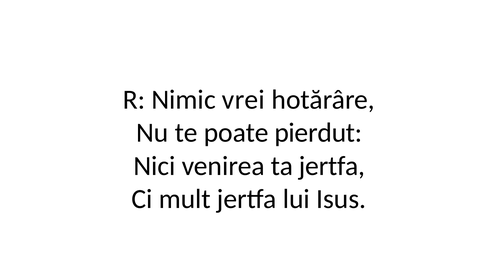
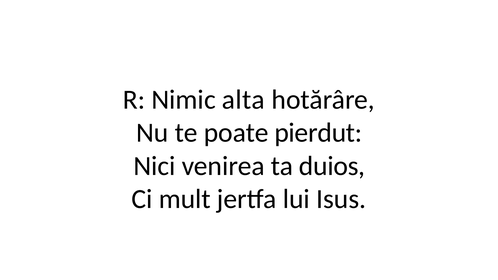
vrei: vrei -> alta (243, 100)
ta jertfa: jertfa -> duios (332, 166)
